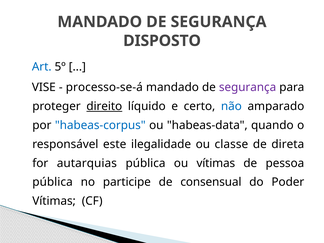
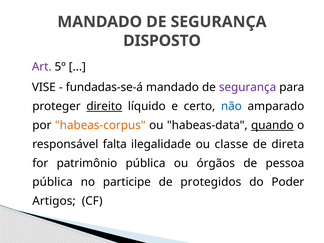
Art colour: blue -> purple (42, 67)
processo-se-á: processo-se-á -> fundadas-se-á (104, 87)
habeas-corpus colour: blue -> orange (100, 125)
quando underline: none -> present (272, 125)
este: este -> falta (115, 144)
autarquias: autarquias -> patrimônio (87, 163)
ou vítimas: vítimas -> órgãos (216, 163)
consensual: consensual -> protegidos (211, 182)
Vítimas: Vítimas -> Artigos (54, 201)
